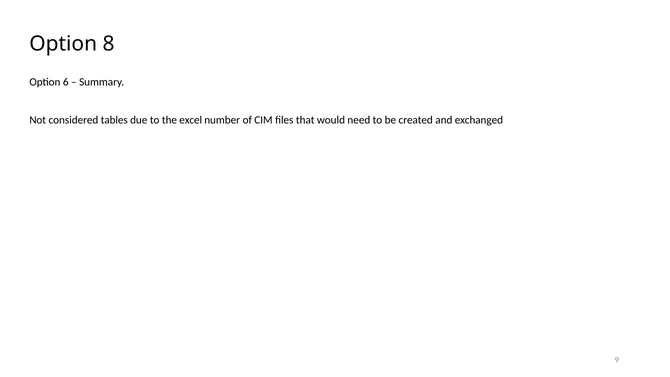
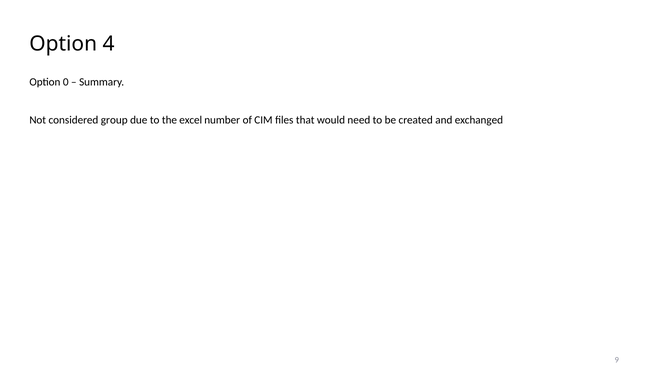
8: 8 -> 4 (108, 44)
6: 6 -> 0 (66, 82)
tables: tables -> group (114, 120)
